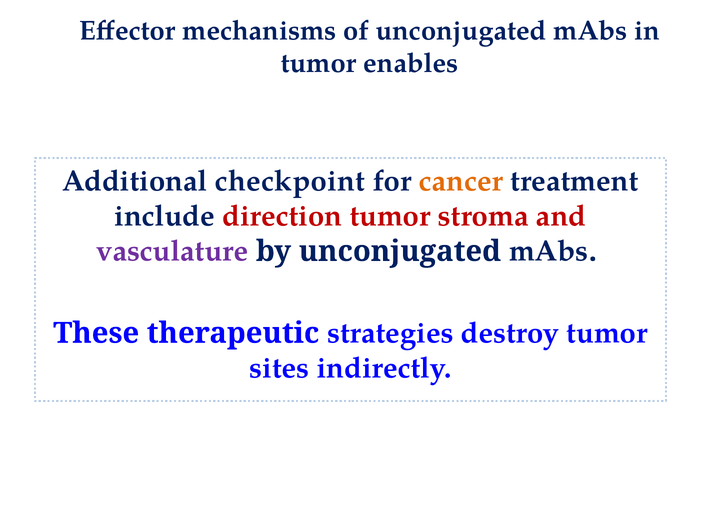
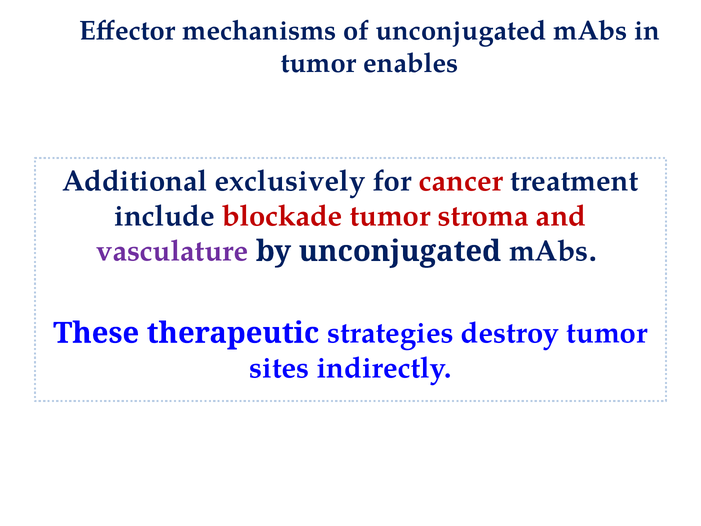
checkpoint: checkpoint -> exclusively (290, 181)
cancer colour: orange -> red (461, 181)
direction: direction -> blockade (282, 216)
